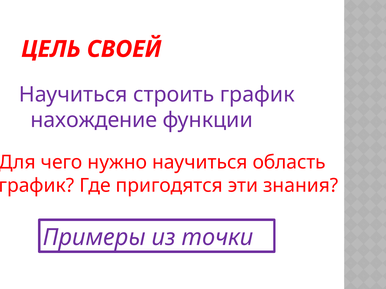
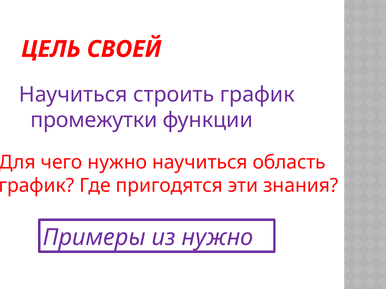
нахождение: нахождение -> промежутки (94, 120)
из точки: точки -> нужно (218, 238)
